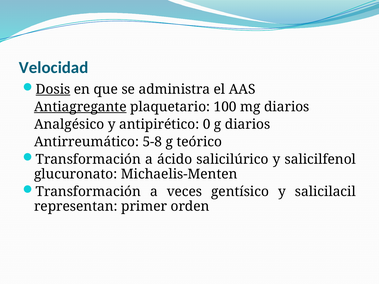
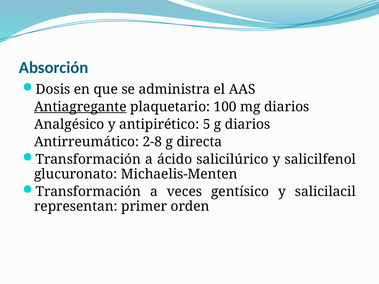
Velocidad: Velocidad -> Absorción (54, 68)
Dosis underline: present -> none (53, 89)
0: 0 -> 5 (207, 124)
5-8: 5-8 -> 2-8 (152, 142)
teórico: teórico -> directa (199, 142)
